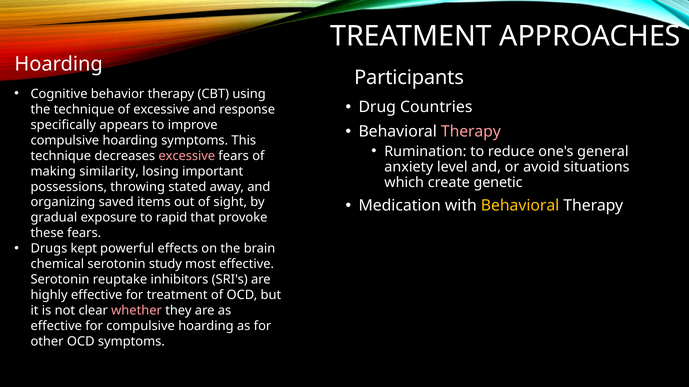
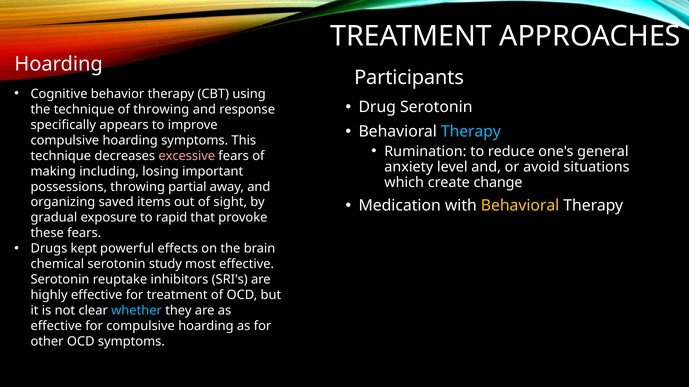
Drug Countries: Countries -> Serotonin (436, 107)
of excessive: excessive -> throwing (161, 110)
Therapy colour: pink -> light blue (471, 132)
similarity: similarity -> including (109, 172)
genetic: genetic -> change (498, 183)
stated: stated -> partial (187, 187)
whether colour: pink -> light blue (137, 311)
